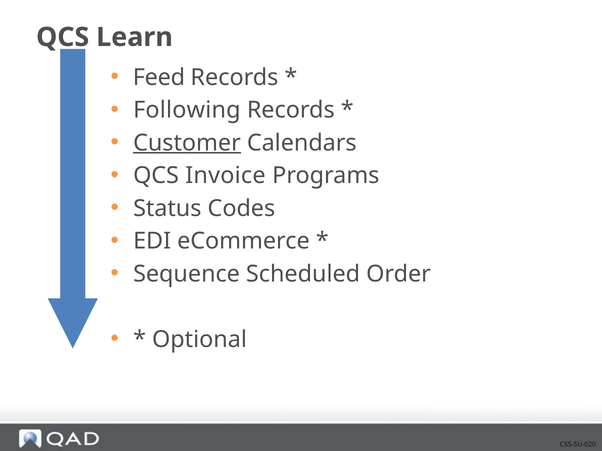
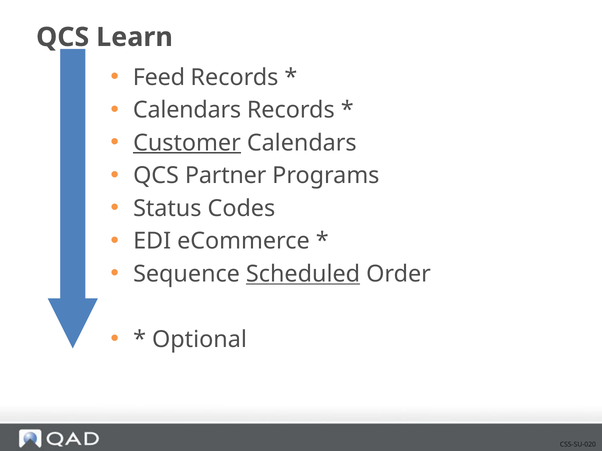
Following: Following -> Calendars (187, 110)
Invoice: Invoice -> Partner (226, 176)
Scheduled underline: none -> present (303, 274)
